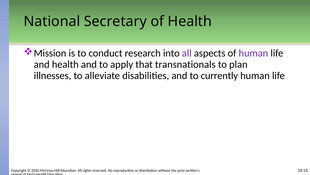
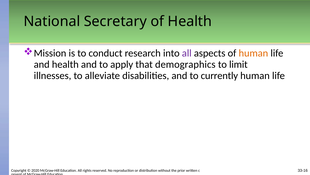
human colour: purple -> orange (253, 53)
transnationals: transnationals -> demographics (185, 64)
plan: plan -> limit (238, 64)
